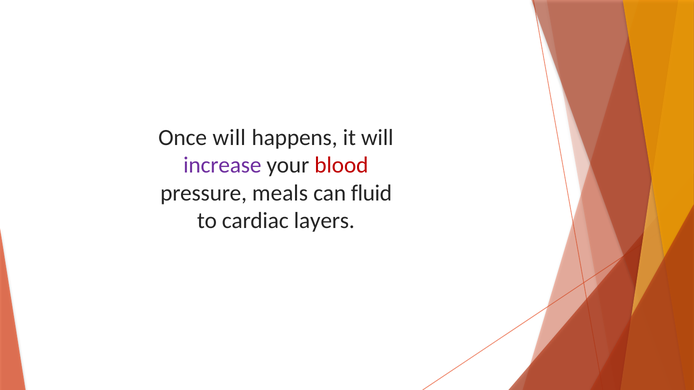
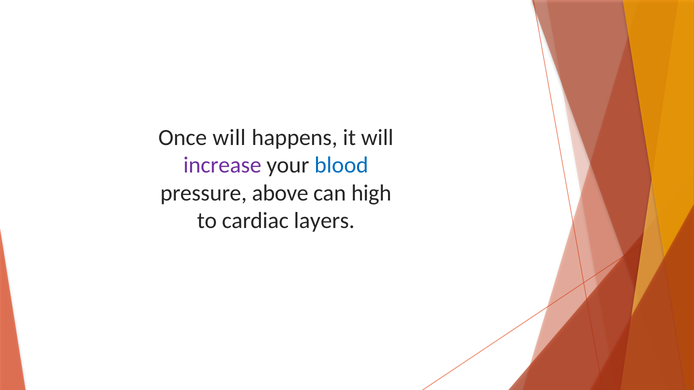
blood colour: red -> blue (341, 165)
meals: meals -> above (280, 193)
fluid: fluid -> high (371, 193)
